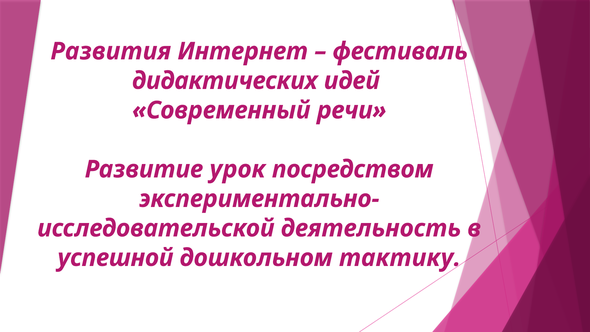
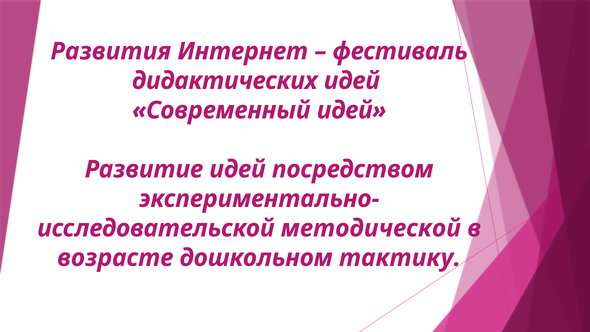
Современный речи: речи -> идей (352, 110)
Развитие урок: урок -> идей (237, 169)
деятельность: деятельность -> методической (371, 228)
успешной: успешной -> возрасте (115, 258)
